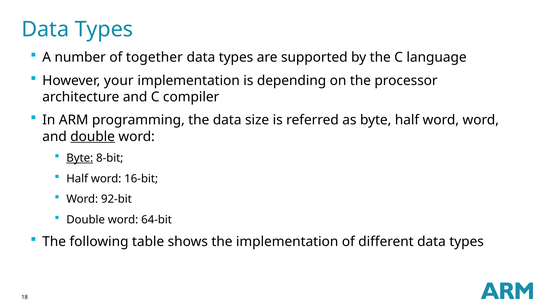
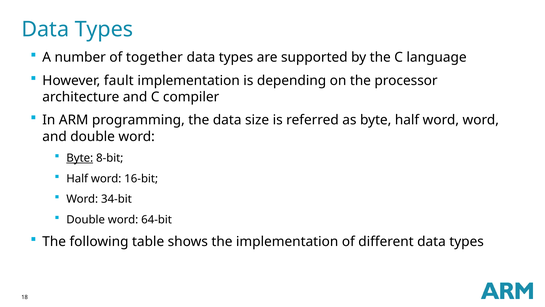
your: your -> fault (119, 81)
double underline: present -> none (93, 136)
92-bit: 92-bit -> 34-bit (116, 199)
